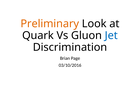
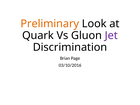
Jet colour: blue -> purple (111, 35)
